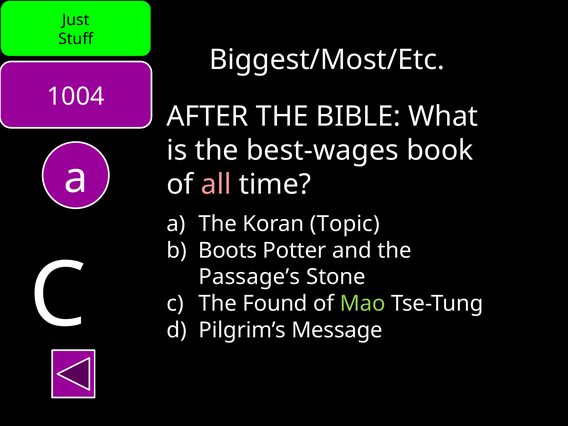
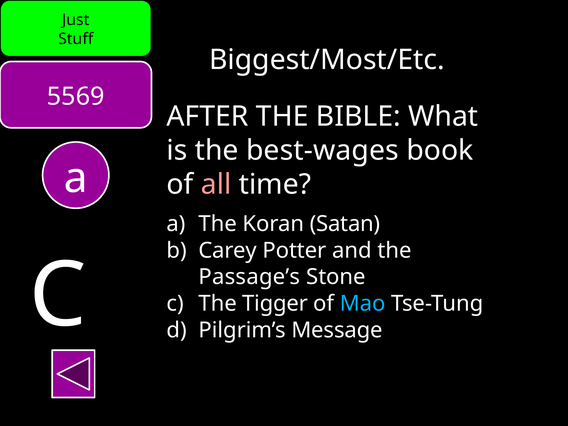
1004: 1004 -> 5569 (76, 96)
Topic: Topic -> Satan (345, 224)
Boots: Boots -> Carey (228, 250)
Found: Found -> Tigger (275, 304)
Mao colour: light green -> light blue (363, 304)
